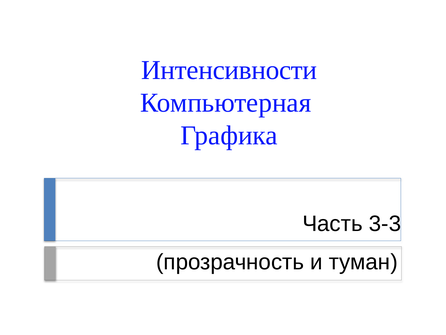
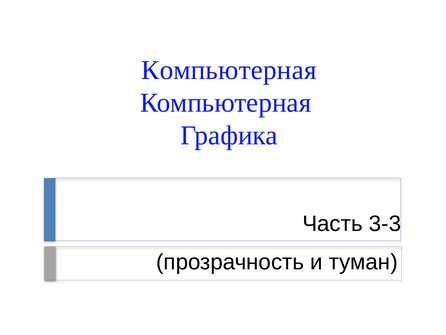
Интенсивности: Интенсивности -> Компьютерная (229, 70)
